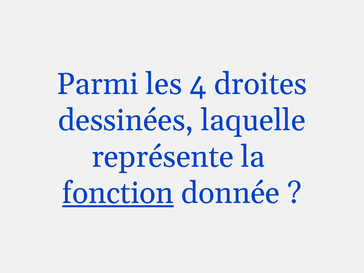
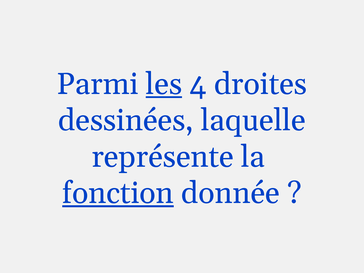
les underline: none -> present (164, 84)
